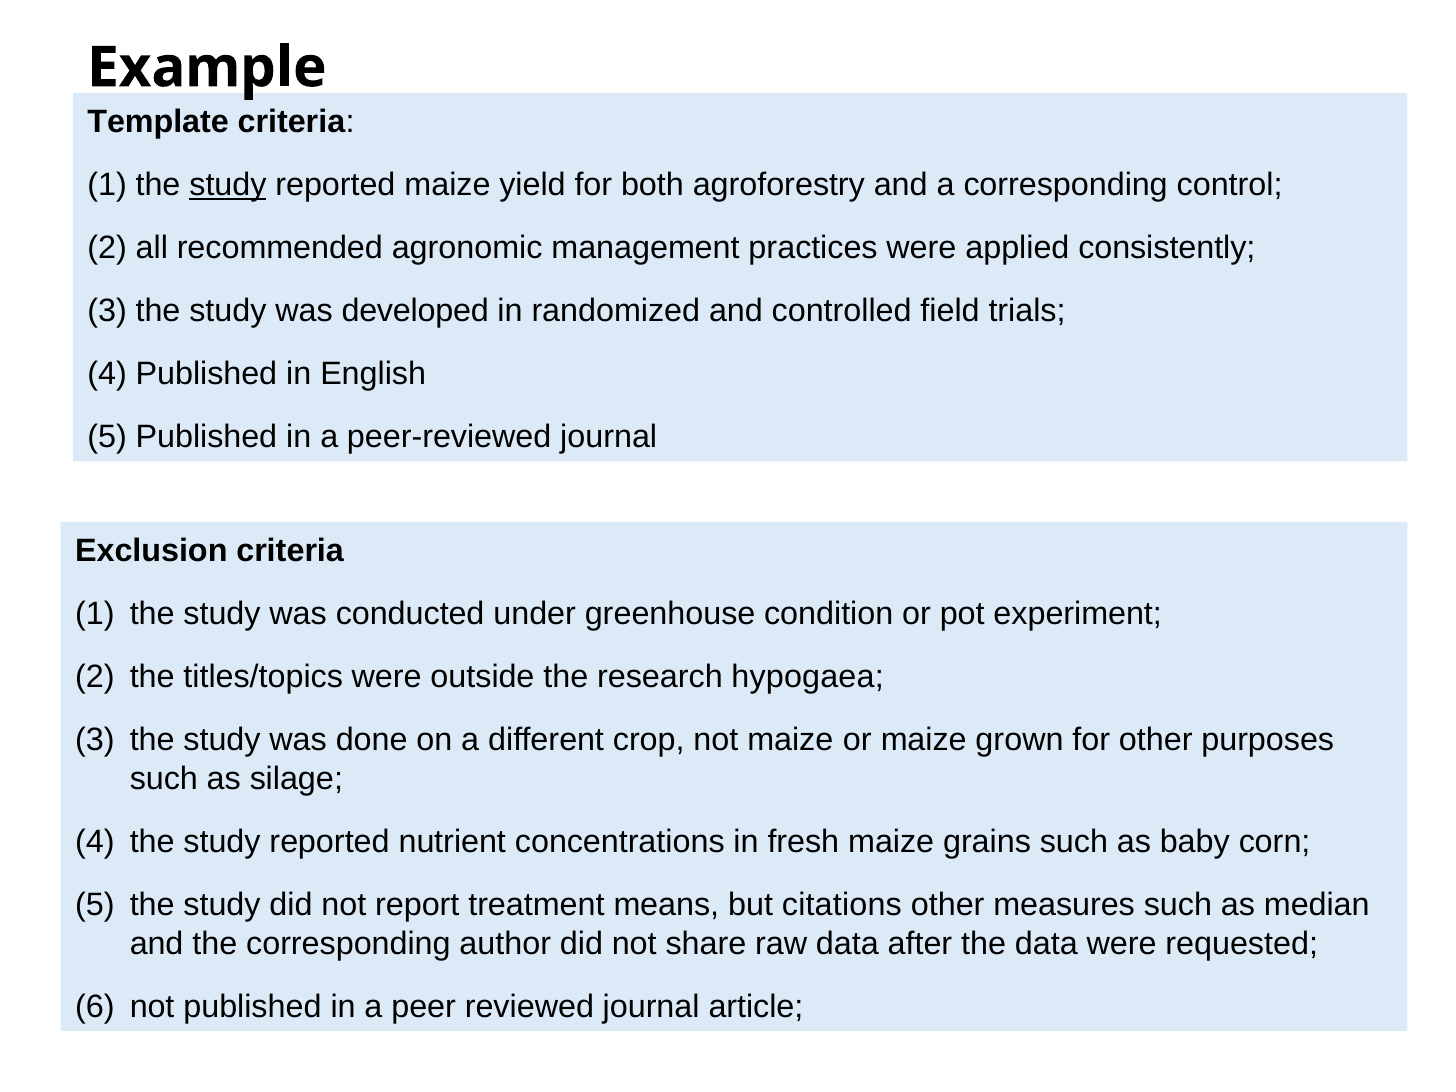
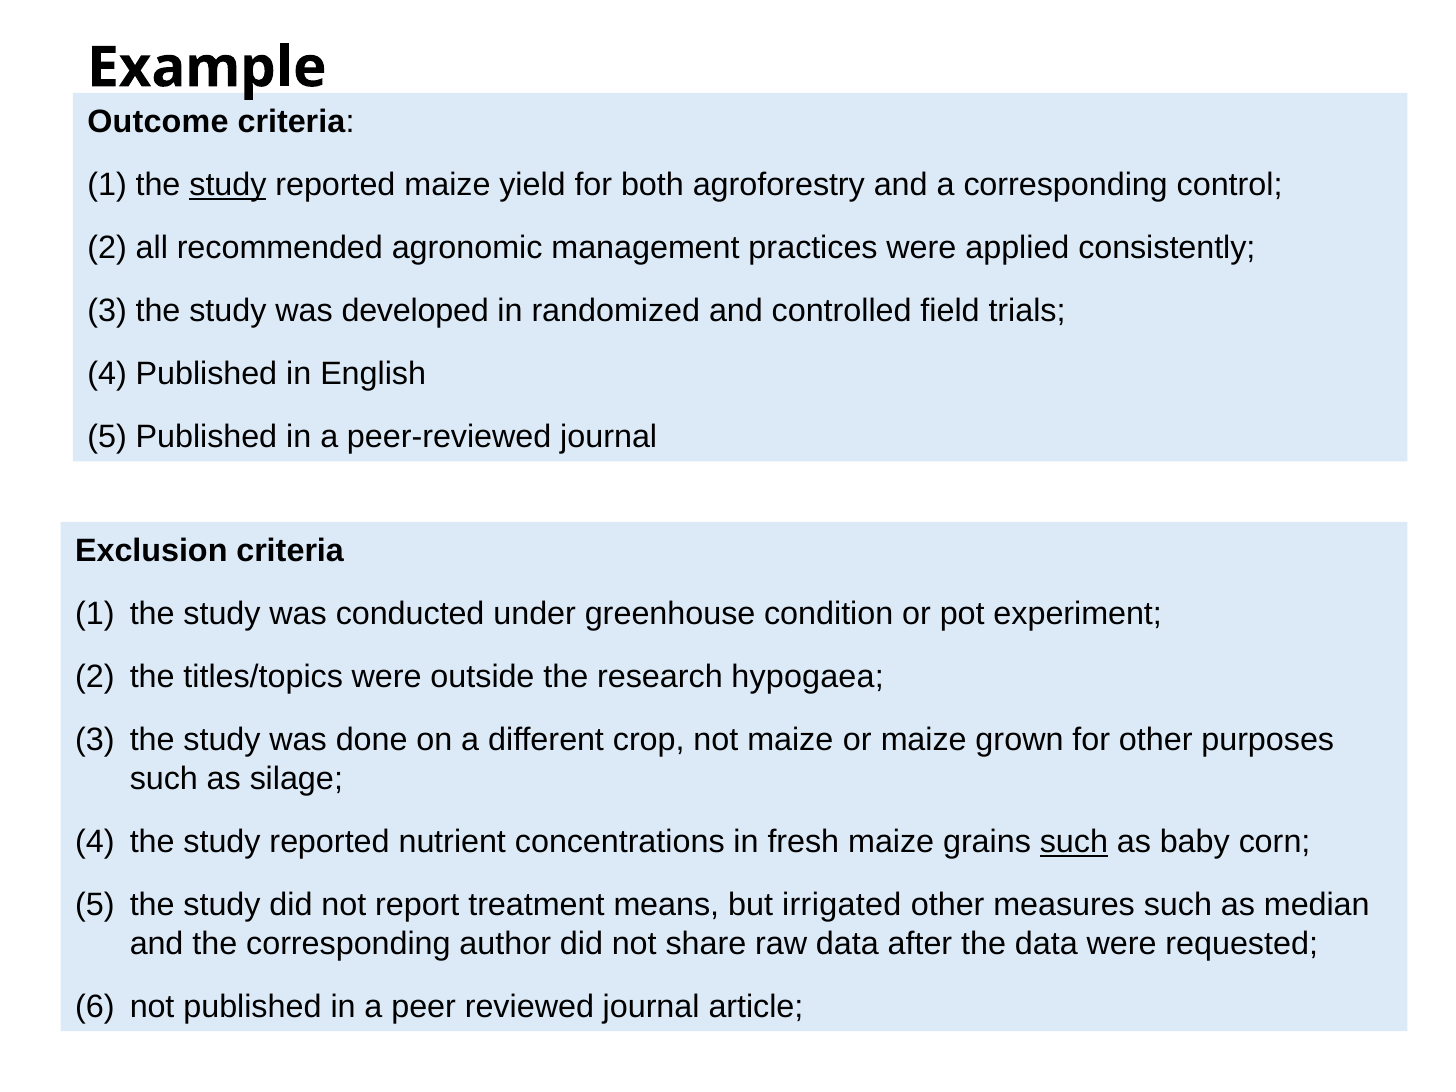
Template: Template -> Outcome (158, 122)
such underline: none -> present (1074, 842)
citations: citations -> irrigated (842, 905)
